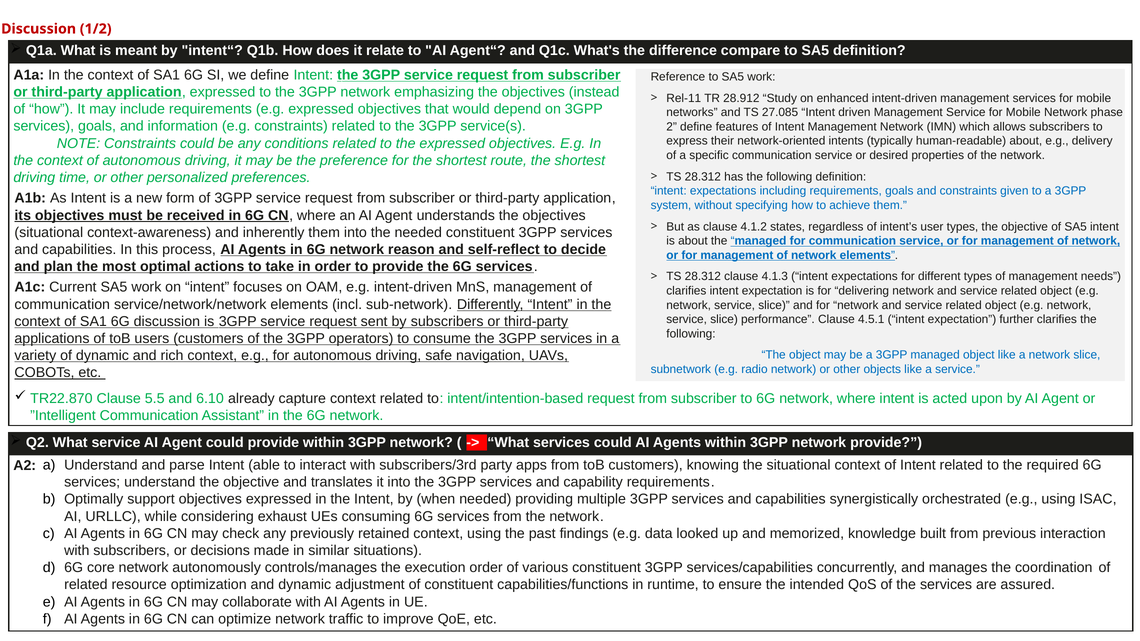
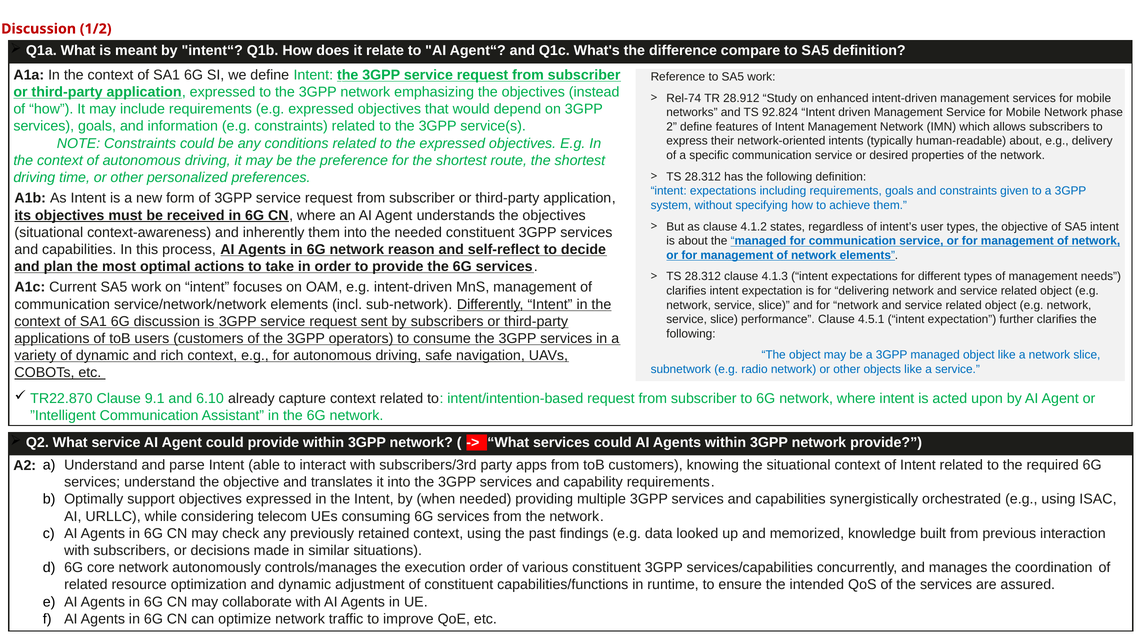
Rel-11: Rel-11 -> Rel-74 (684, 98)
27.085: 27.085 -> 92.824 (780, 113)
5.5: 5.5 -> 9.1 (155, 399)
exhaust: exhaust -> telecom (282, 516)
